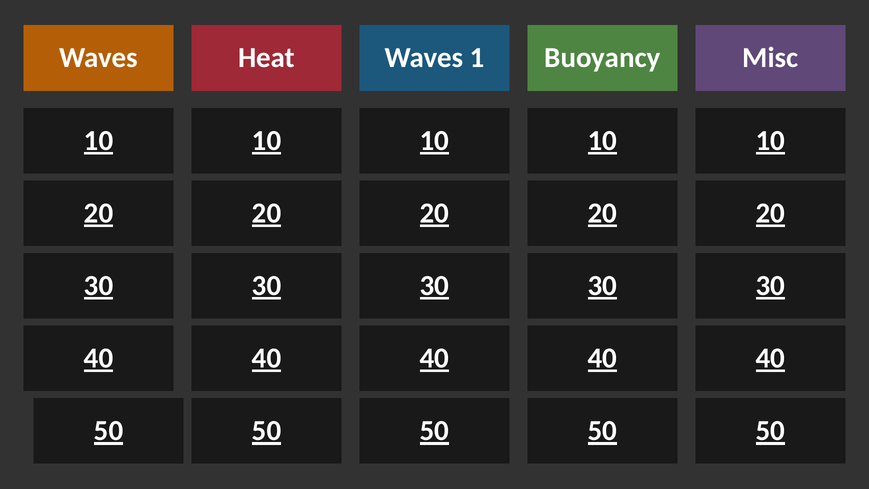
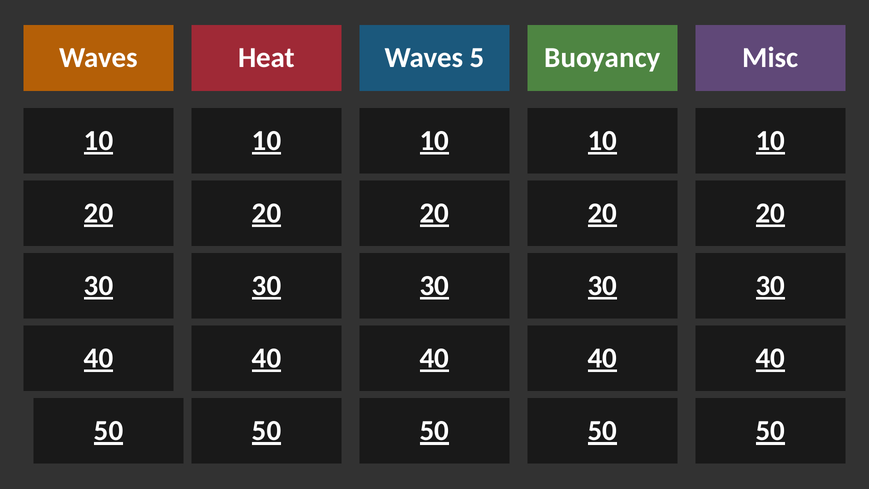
1: 1 -> 5 (477, 58)
